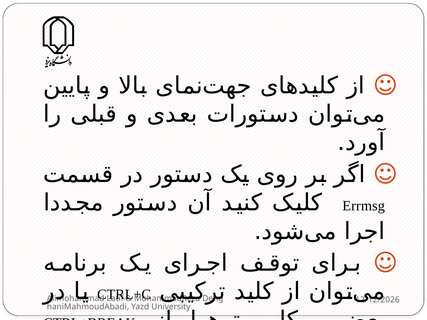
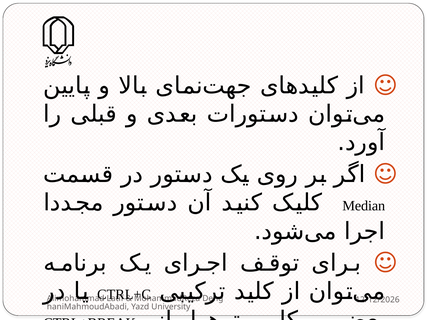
Errmsg: Errmsg -> Median (364, 206)
